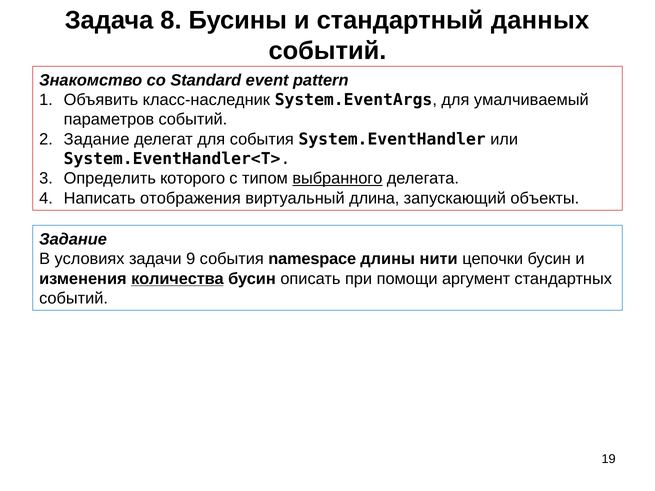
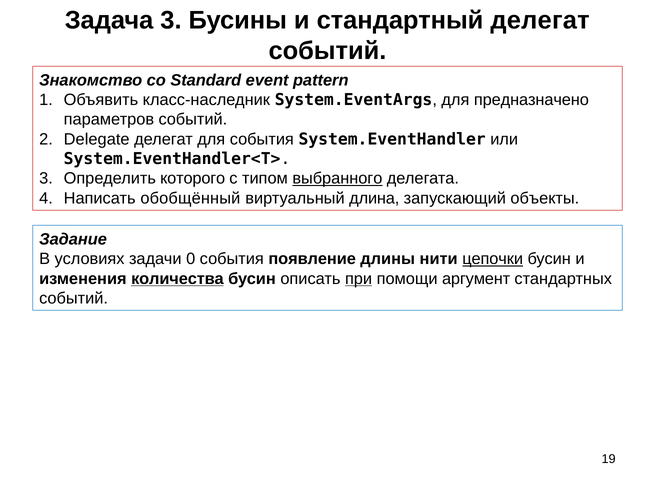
Задача 8: 8 -> 3 (171, 20)
стандартный данных: данных -> делегат (540, 20)
умалчиваемый: умалчиваемый -> предназначено (531, 100)
Задание: Задание -> Delegate (97, 139)
отображения: отображения -> обобщённый (190, 198)
9: 9 -> 0 (191, 259)
namespace: namespace -> появление (312, 259)
цепочки underline: none -> present (493, 259)
при underline: none -> present (359, 279)
